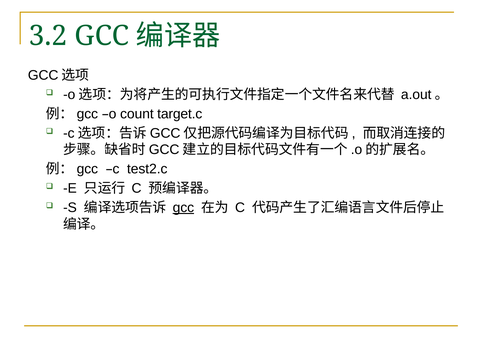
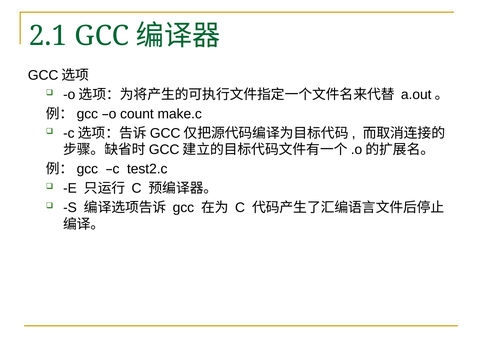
3.2: 3.2 -> 2.1 (48, 36)
target.c: target.c -> make.c (180, 114)
gcc underline: present -> none (183, 207)
